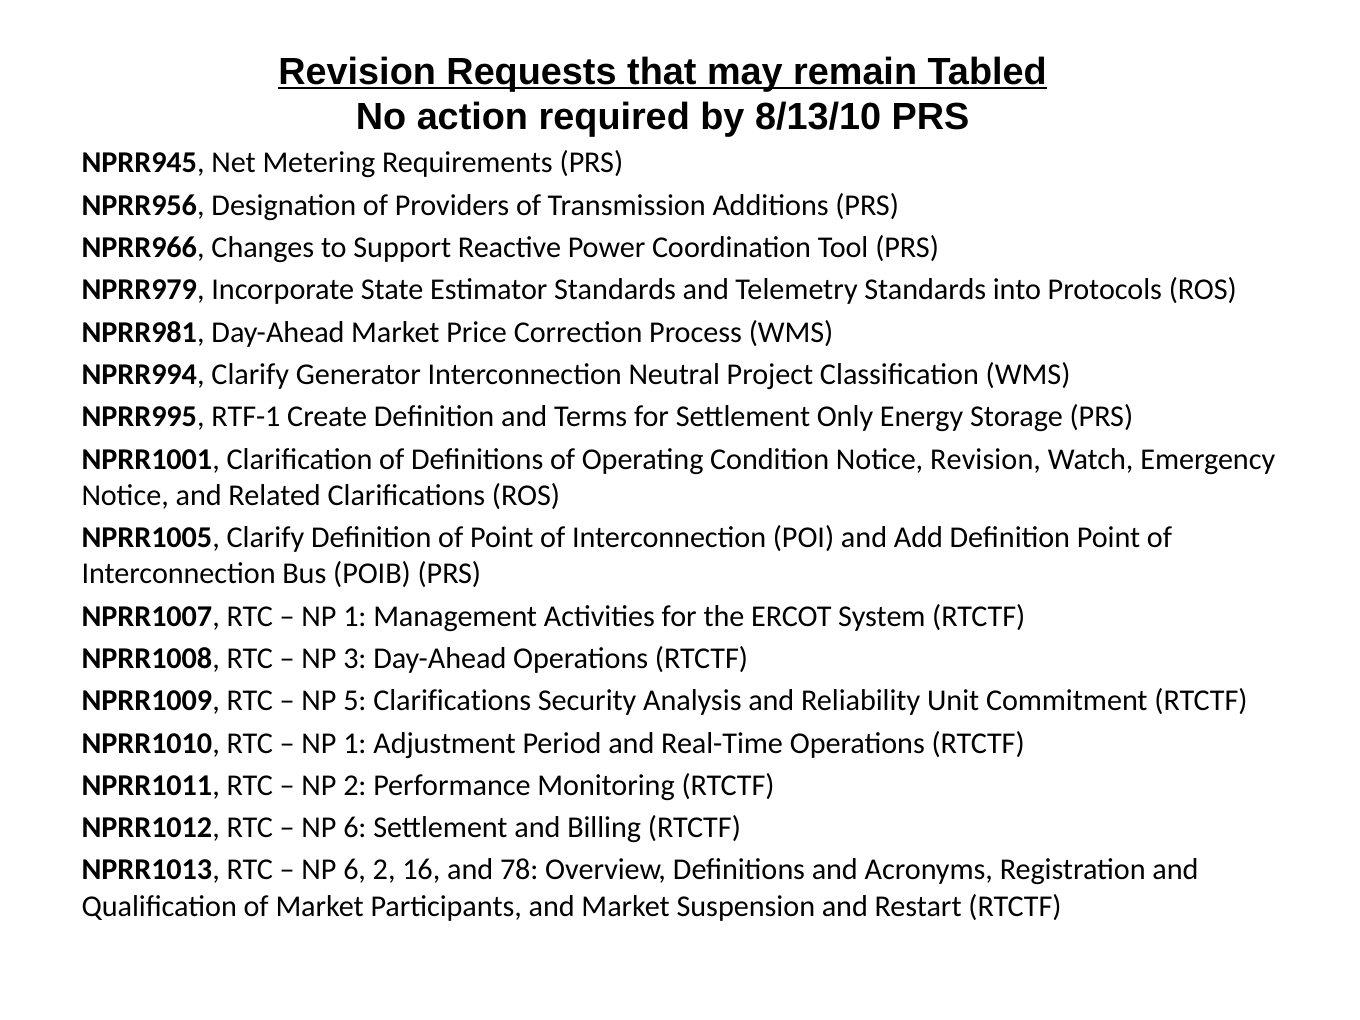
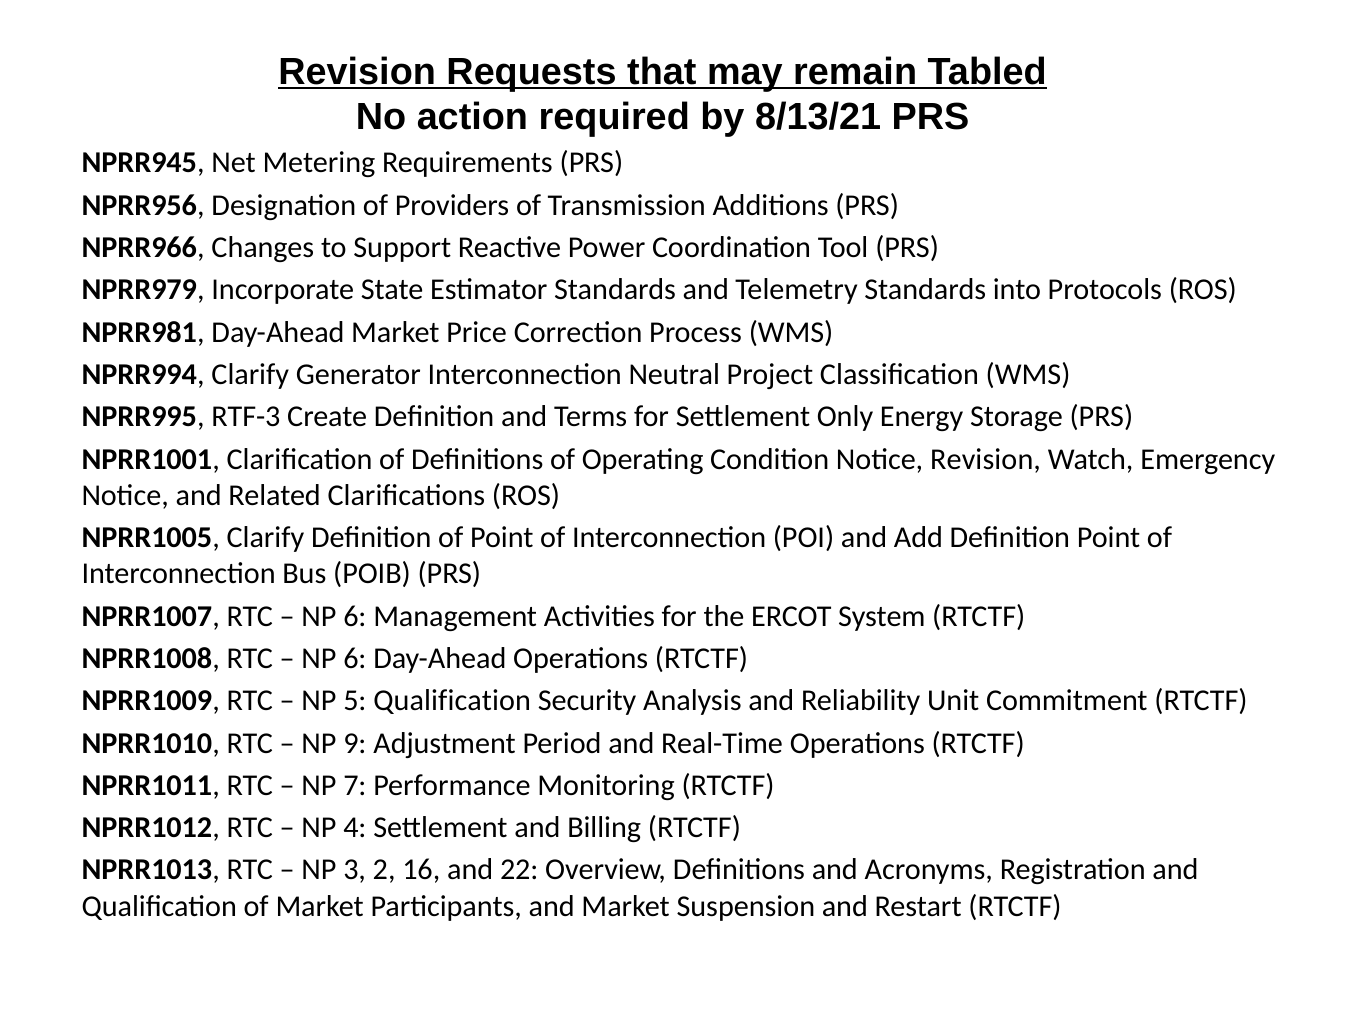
8/13/10: 8/13/10 -> 8/13/21 (818, 117)
RTF-1: RTF-1 -> RTF-3 (246, 417)
1: 1 -> 6 (355, 616)
3: 3 -> 6 (355, 659)
5 Clarifications: Clarifications -> Qualification (452, 701)
1: 1 -> 9 (355, 743)
NP 2: 2 -> 7 (355, 785)
6: 6 -> 4 (355, 828)
6: 6 -> 3 (355, 870)
78: 78 -> 22 (519, 870)
